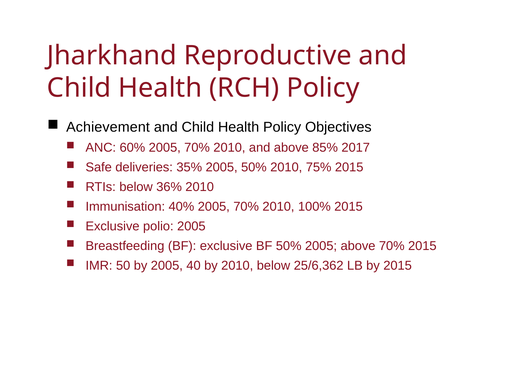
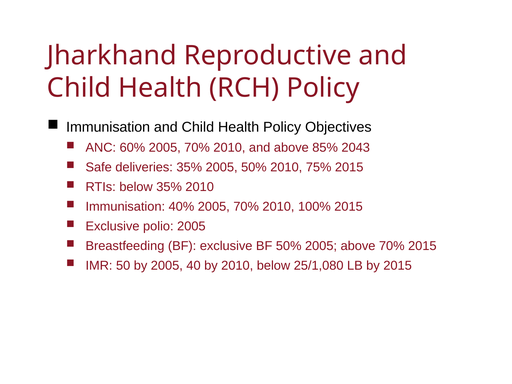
Achievement: Achievement -> Immunisation (108, 127)
2017: 2017 -> 2043 (356, 148)
below 36%: 36% -> 35% (169, 187)
25/6,362: 25/6,362 -> 25/1,080 (319, 265)
